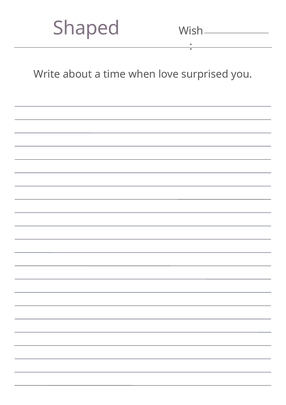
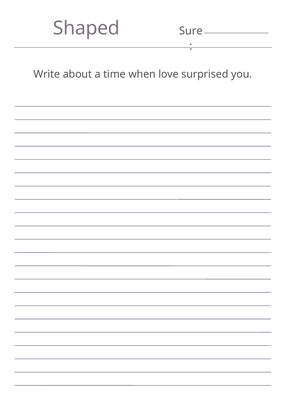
Wish: Wish -> Sure (191, 31)
